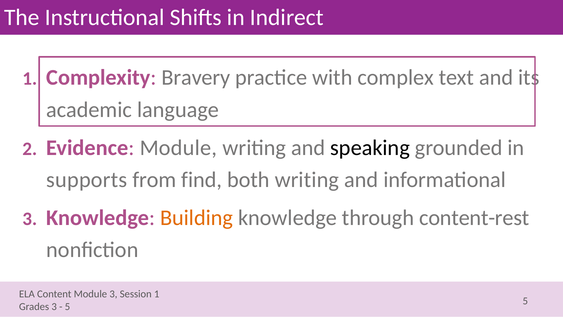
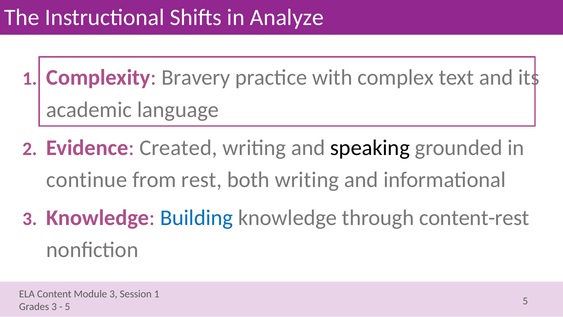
Indirect: Indirect -> Analyze (287, 17)
Evidence Module: Module -> Created (178, 148)
supports: supports -> continue (87, 180)
find: find -> rest (202, 180)
Building colour: orange -> blue (197, 218)
